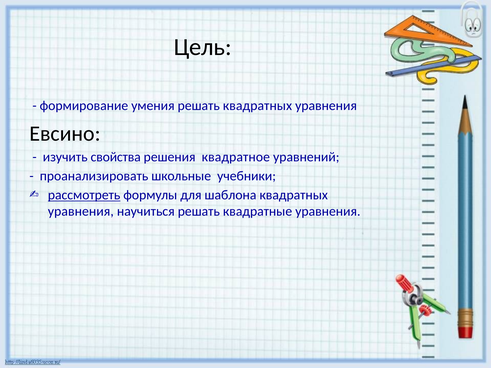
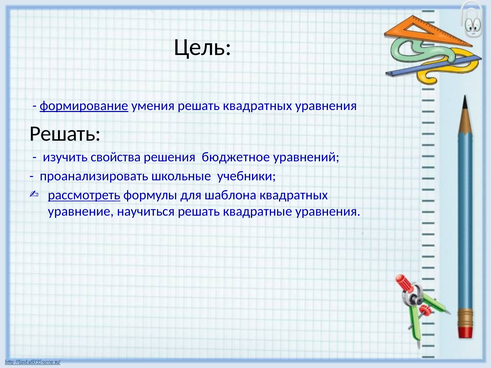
формирование underline: none -> present (84, 106)
Евсино: Евсино -> Решать (65, 134)
квадратное: квадратное -> бюджетное (236, 157)
уравнения: уравнения -> уравнение (81, 212)
